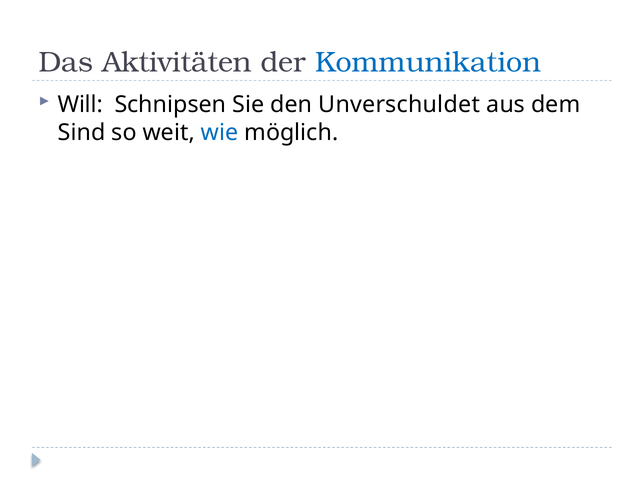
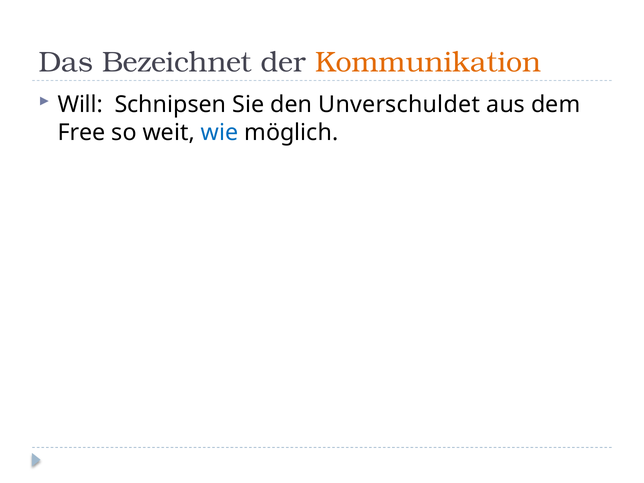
Aktivitäten: Aktivitäten -> Bezeichnet (177, 62)
Kommunikation colour: blue -> orange (428, 62)
Sind: Sind -> Free (82, 133)
